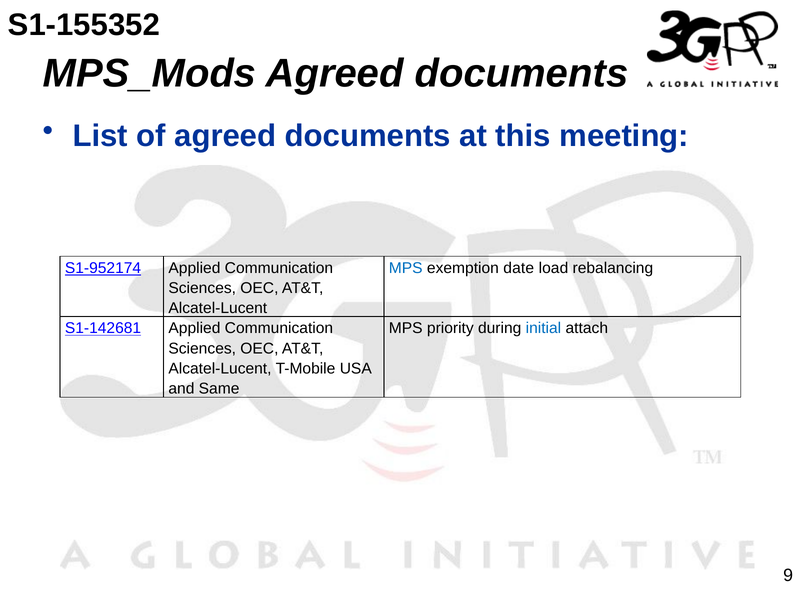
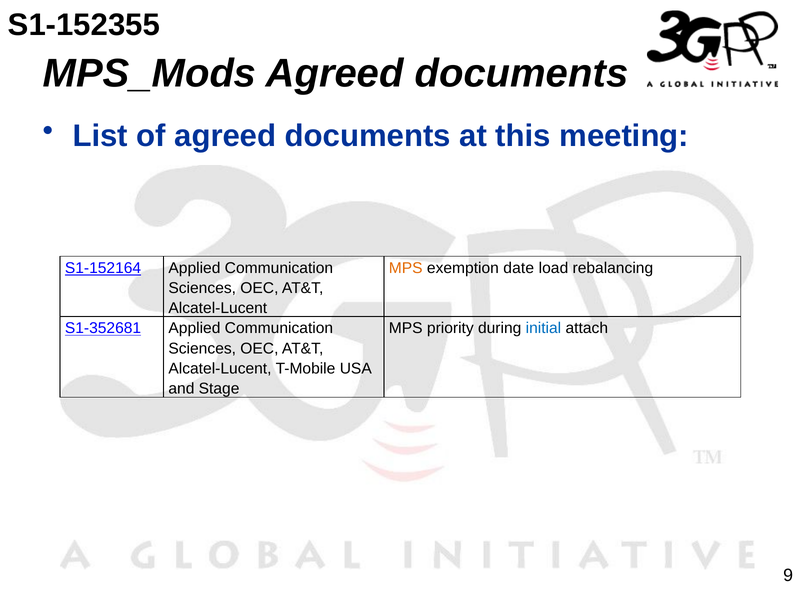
S1-155352: S1-155352 -> S1-152355 (84, 25)
S1-952174: S1-952174 -> S1-152164 (103, 268)
MPS colour: blue -> orange (406, 268)
S1-142681: S1-142681 -> S1-352681 (103, 328)
Same: Same -> Stage (219, 389)
